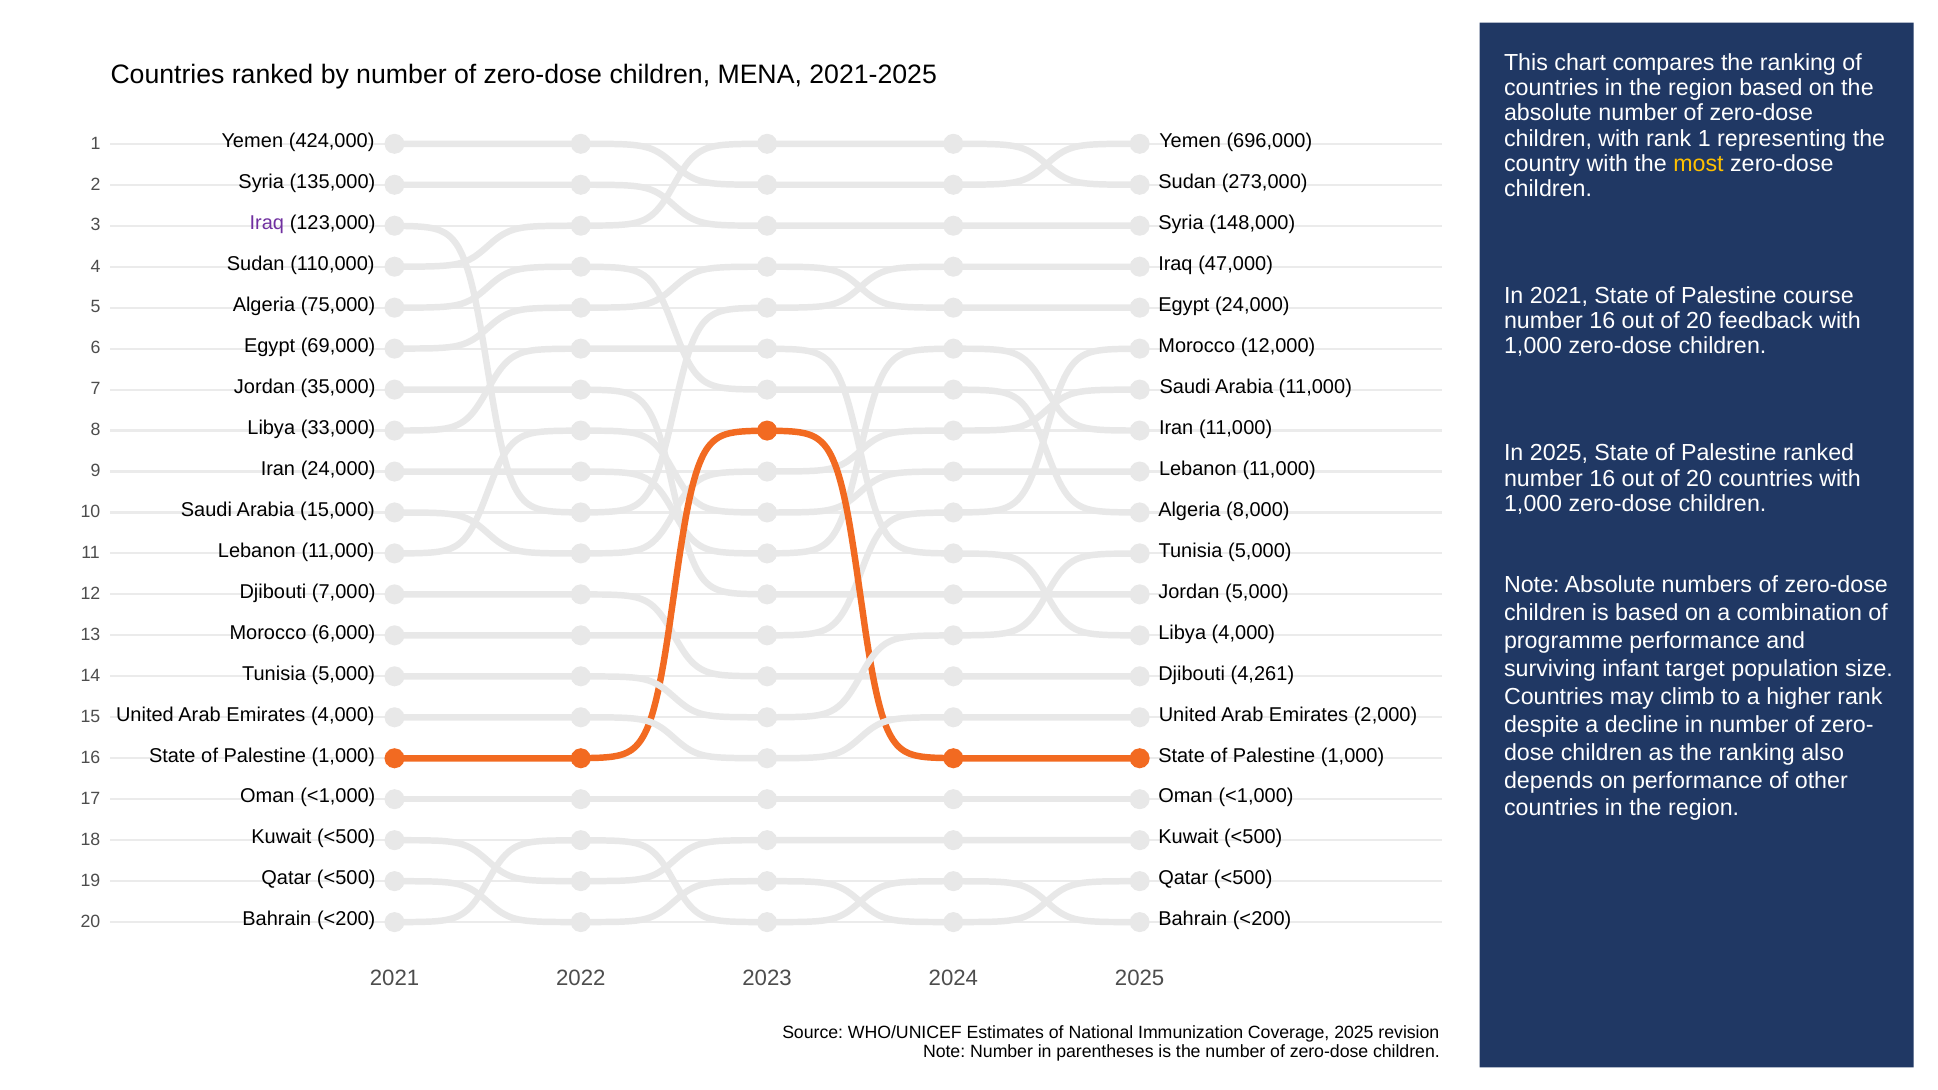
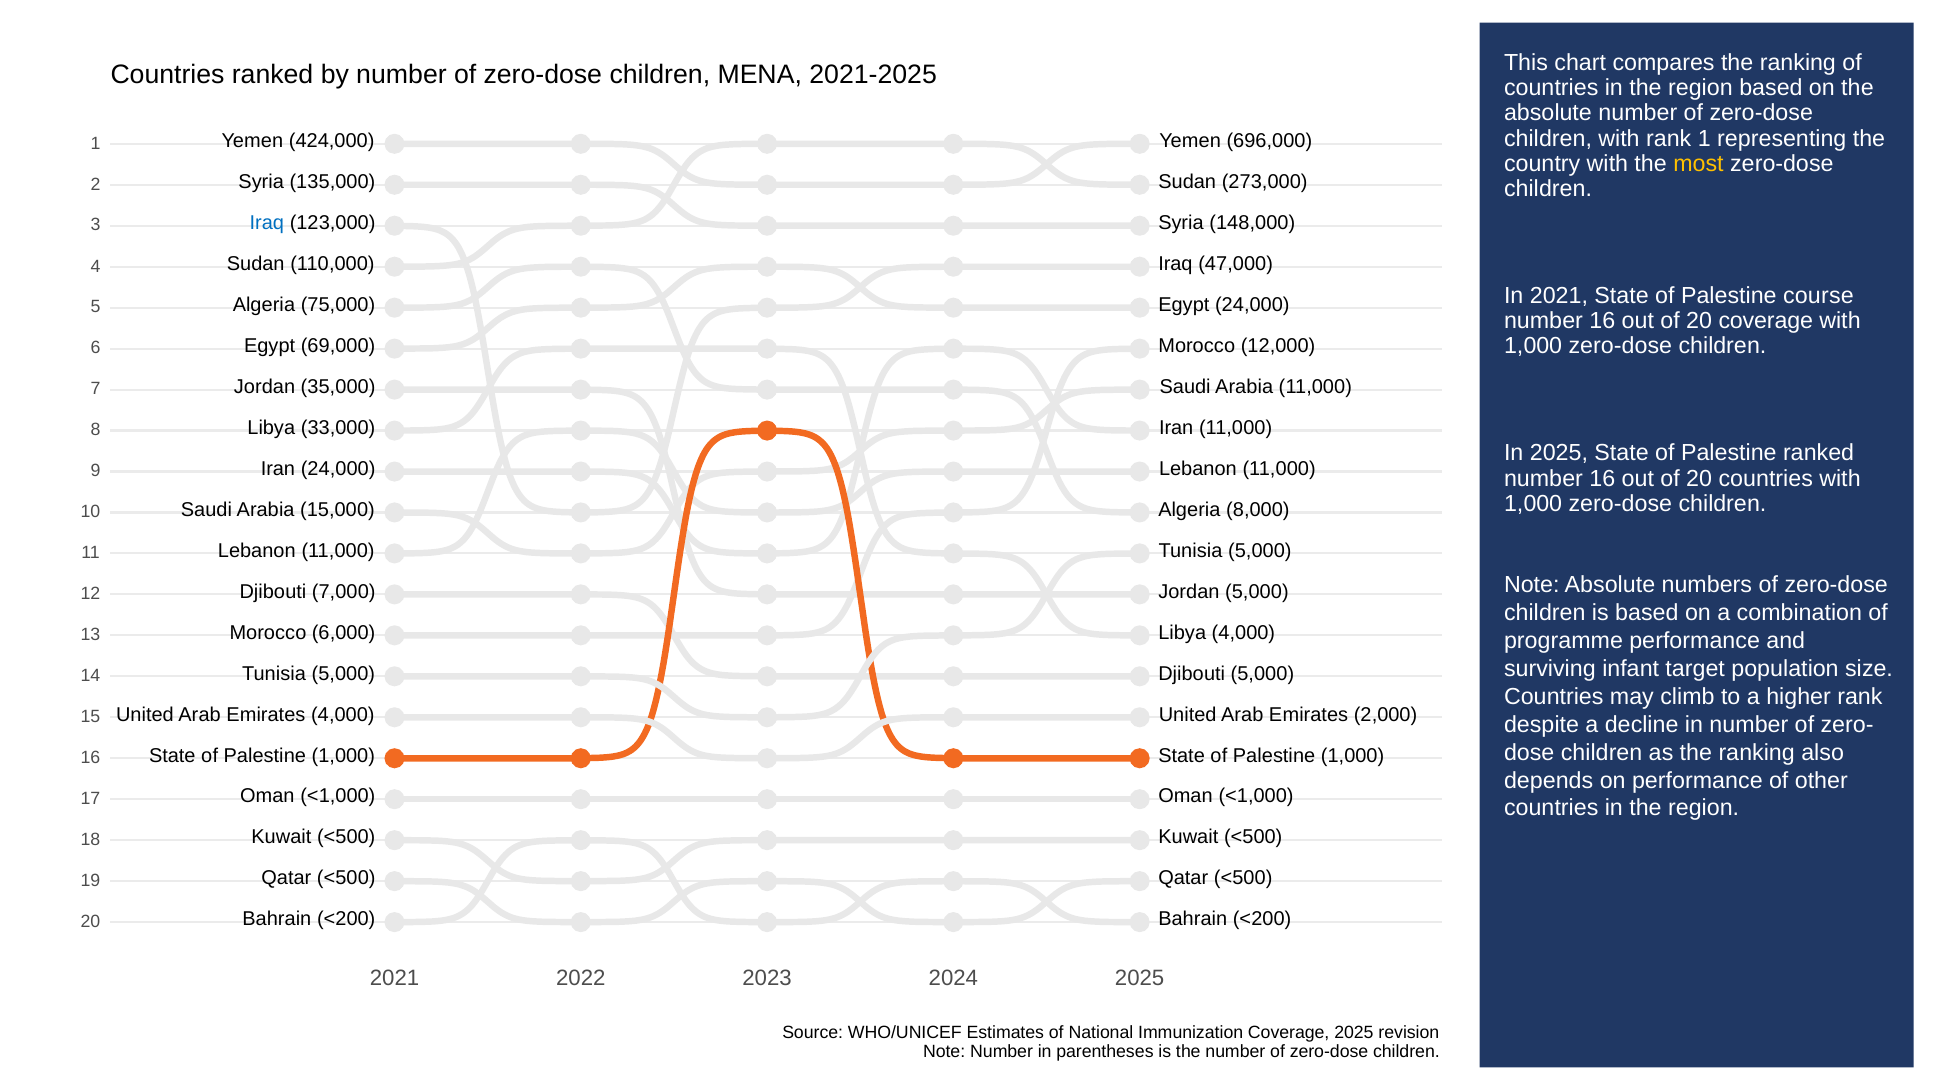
Iraq colour: purple -> blue (267, 223)
20 feedback: feedback -> coverage (1766, 321)
Djibouti 4,261: 4,261 -> 5,000 (1262, 674)
